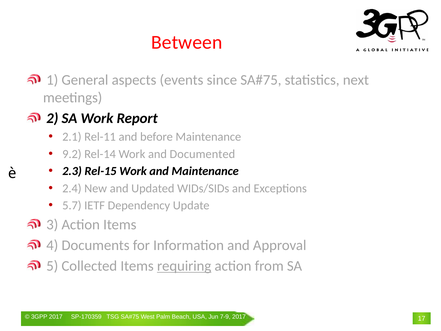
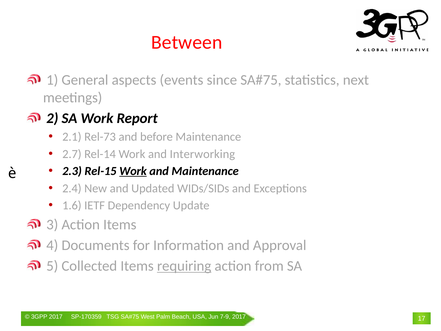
Rel-11: Rel-11 -> Rel-73 (100, 137)
9.2: 9.2 -> 2.7 (72, 154)
Documented: Documented -> Interworking (202, 154)
Work underline: none -> present (133, 171)
5.7: 5.7 -> 1.6 (72, 205)
